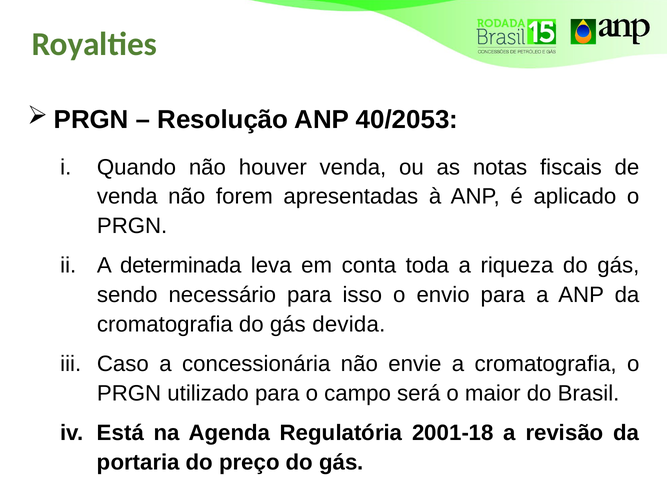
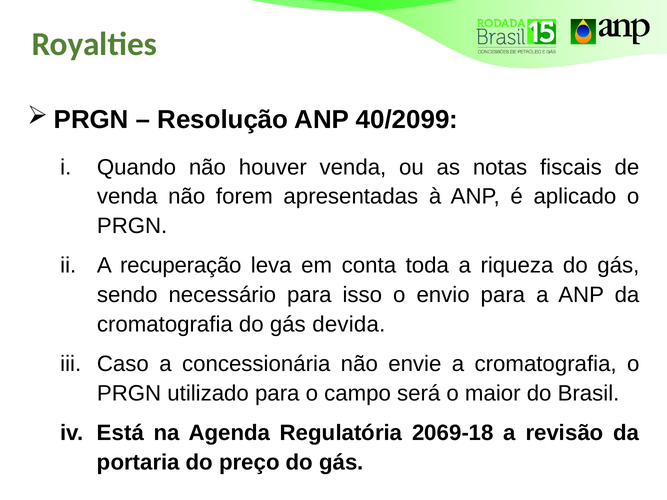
40/2053: 40/2053 -> 40/2099 (407, 120)
determinada: determinada -> recuperação (181, 266)
2001-18: 2001-18 -> 2069-18 (453, 433)
